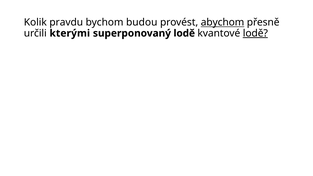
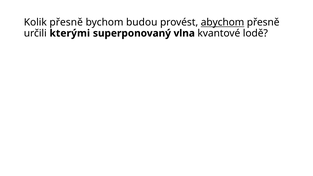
Kolik pravdu: pravdu -> přesně (66, 22)
superponovaný lodě: lodě -> vlna (184, 33)
lodě underline: present -> none (255, 33)
